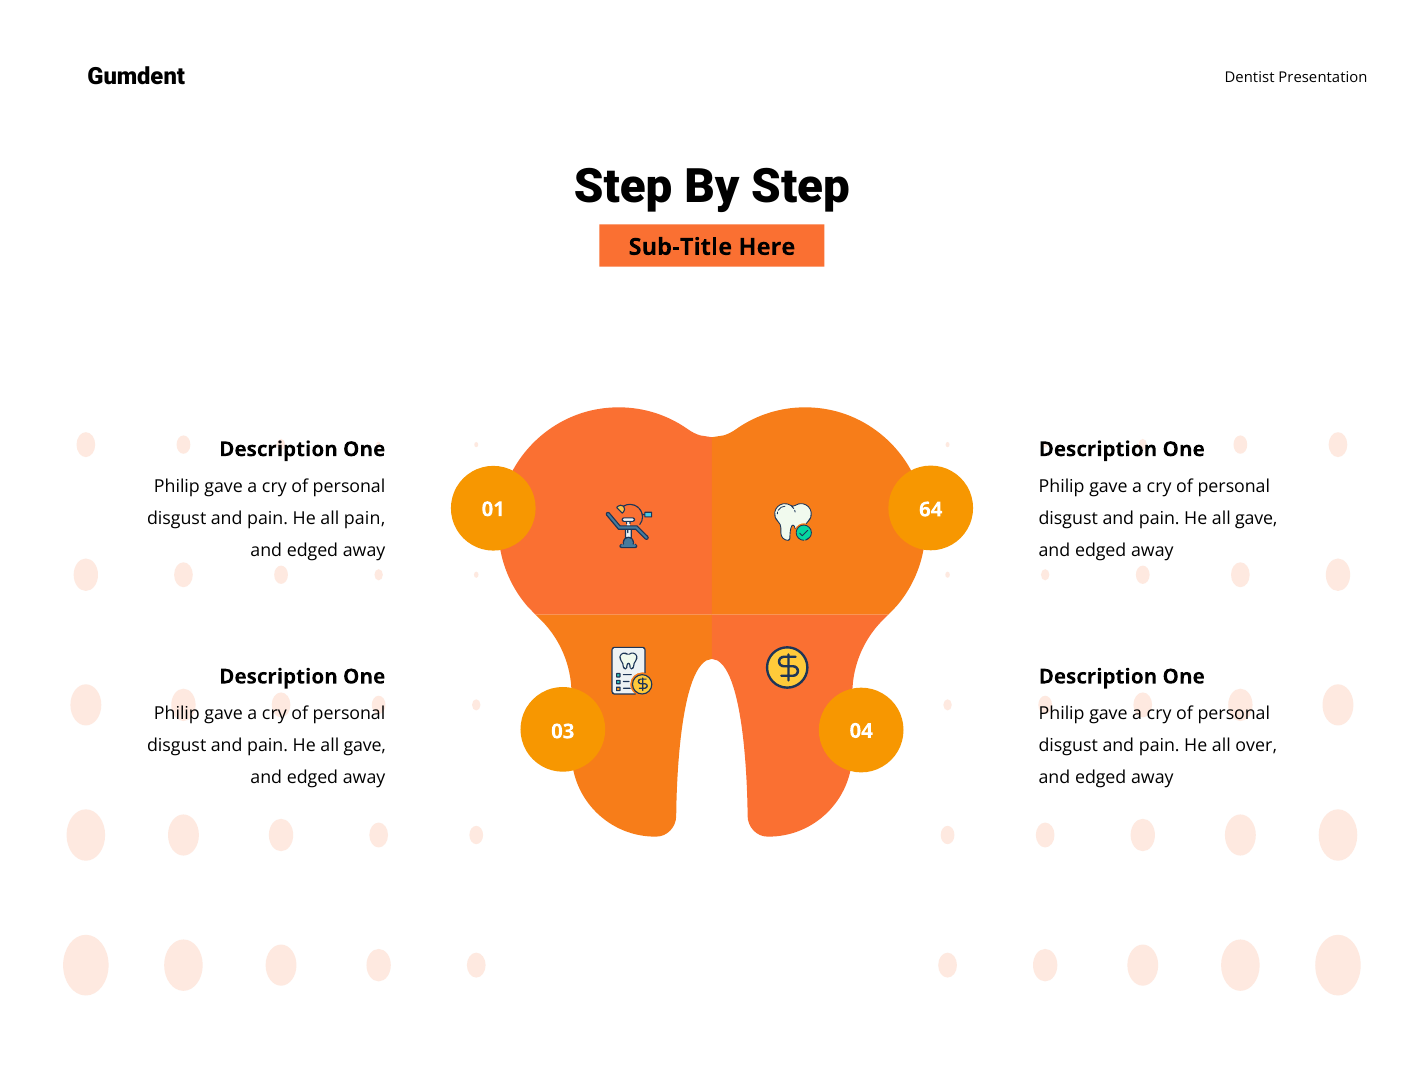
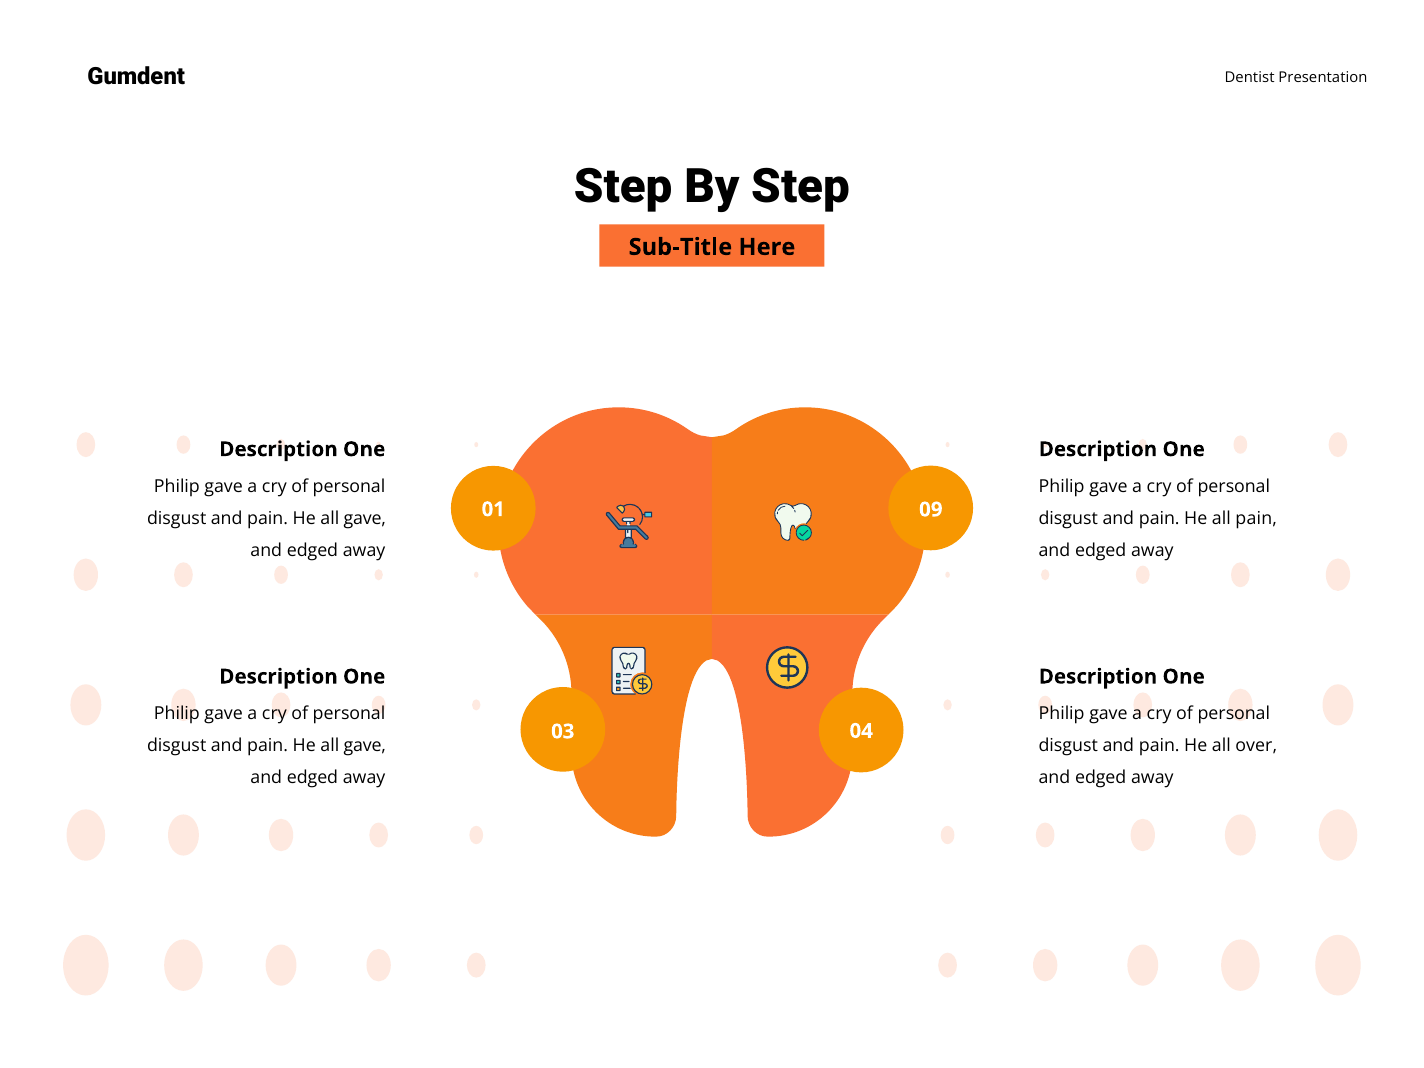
64: 64 -> 09 (931, 510)
pain: pain -> gave (365, 519)
gave: gave -> pain (1256, 519)
